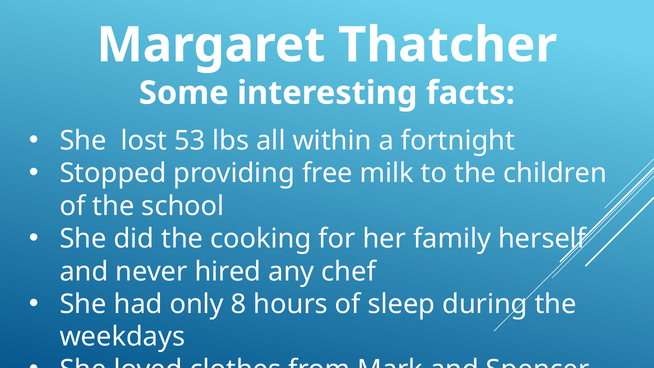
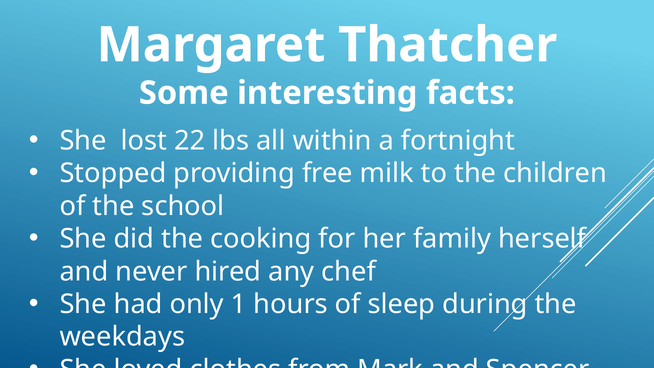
53: 53 -> 22 (190, 141)
8: 8 -> 1 (239, 304)
